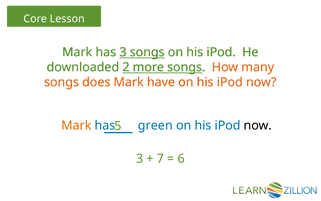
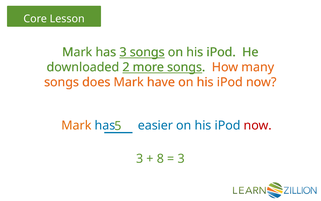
green: green -> easier (155, 125)
now colour: black -> red (258, 125)
7: 7 -> 8 (160, 158)
6: 6 -> 3 (181, 158)
